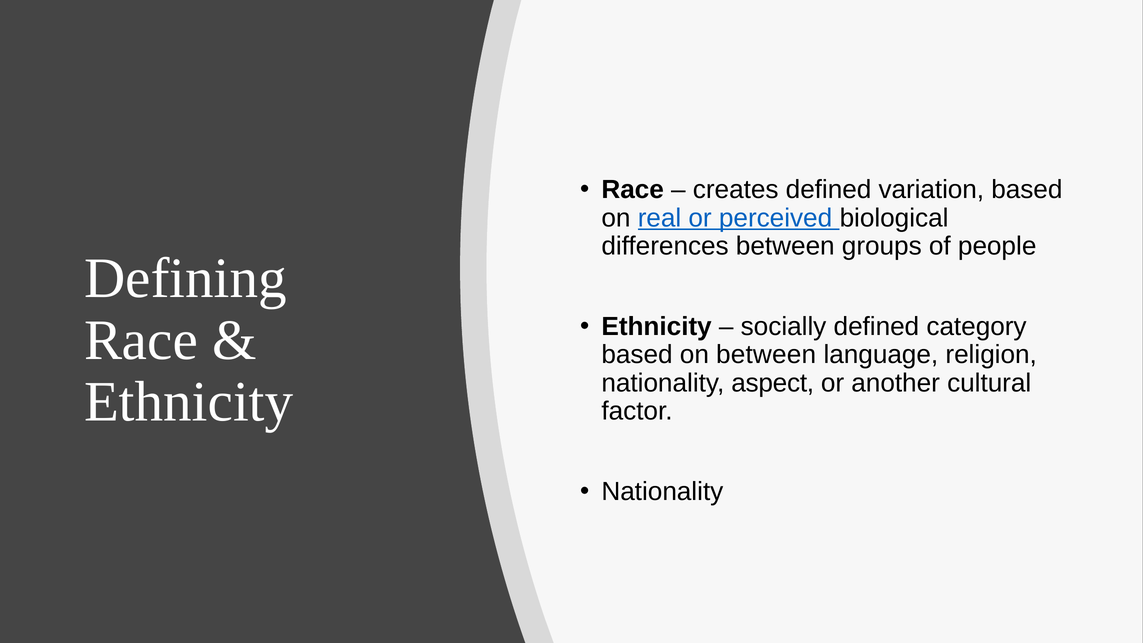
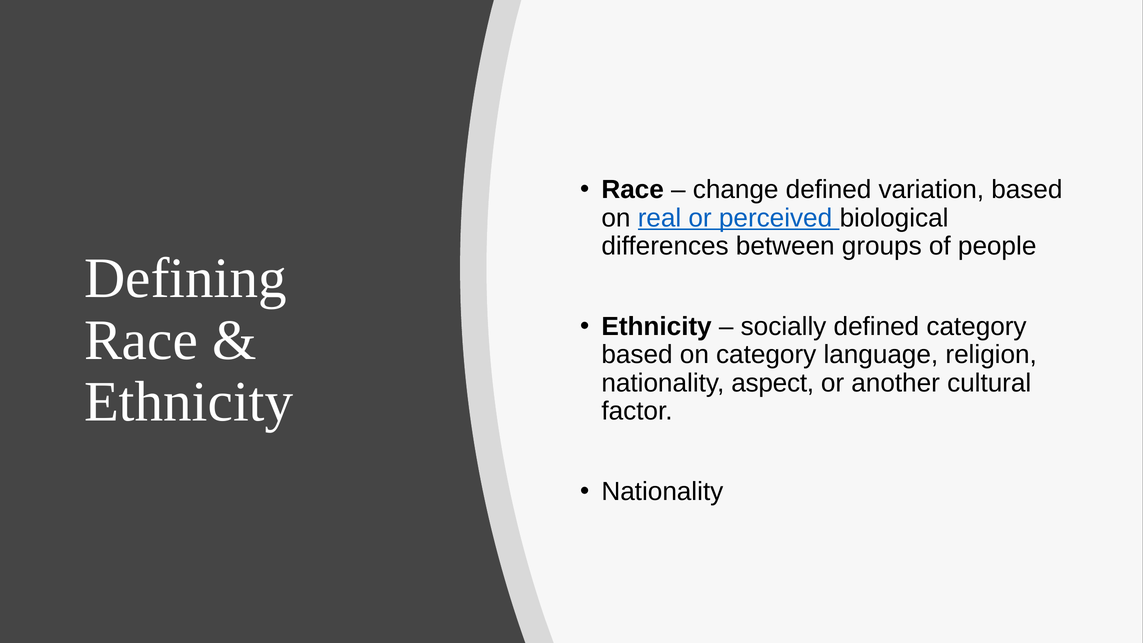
creates: creates -> change (736, 190)
on between: between -> category (766, 355)
